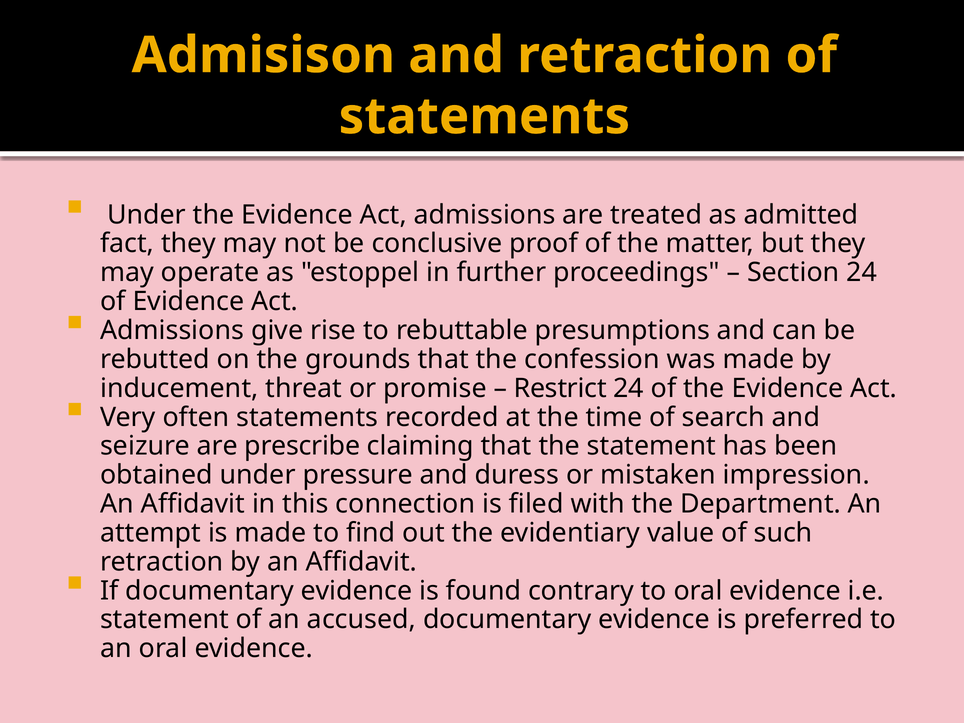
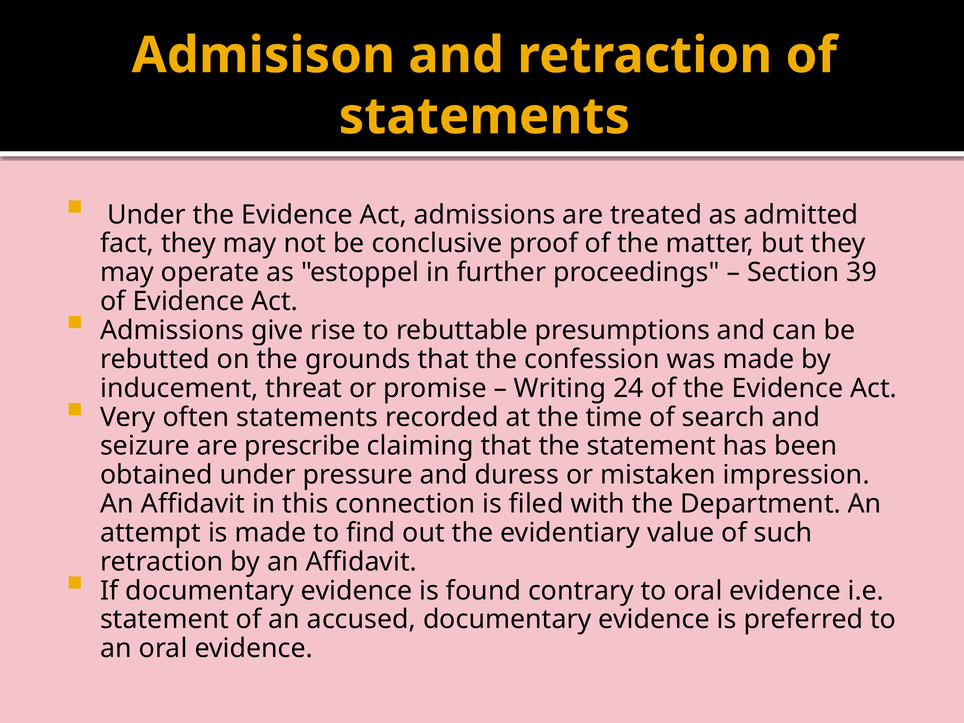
Section 24: 24 -> 39 (862, 273)
Restrict: Restrict -> Writing (560, 388)
